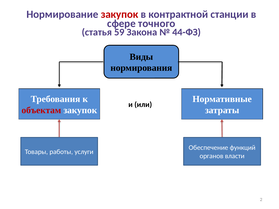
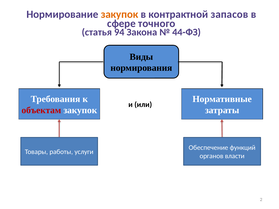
закупок colour: red -> orange (120, 14)
станции: станции -> запасов (229, 14)
59: 59 -> 94 (119, 32)
